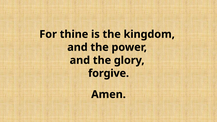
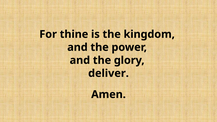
forgive: forgive -> deliver (108, 73)
